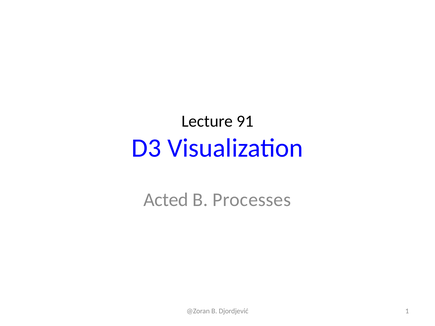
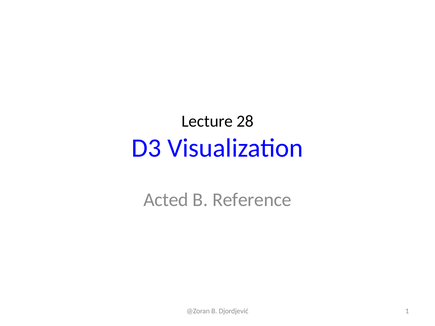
91: 91 -> 28 (245, 122)
Processes: Processes -> Reference (252, 200)
